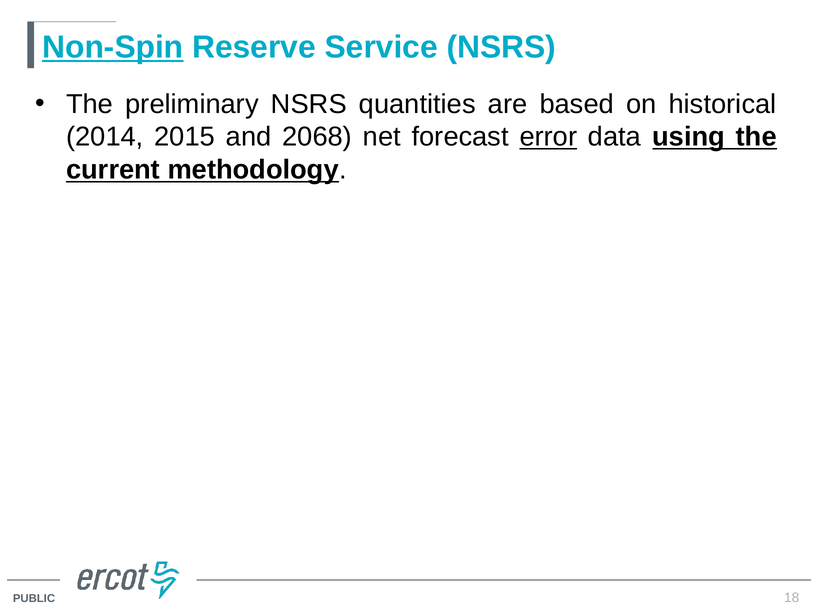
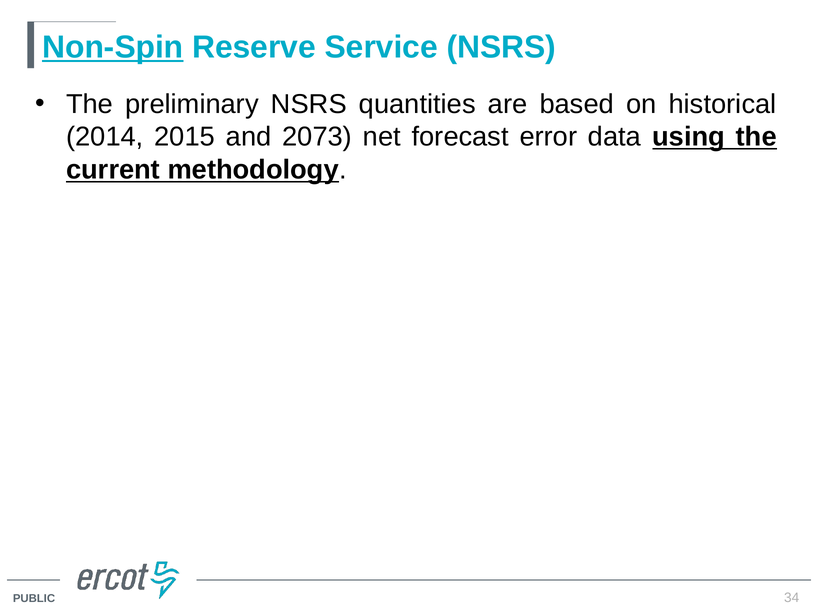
2068: 2068 -> 2073 (317, 137)
error underline: present -> none (548, 137)
18: 18 -> 34 (792, 598)
